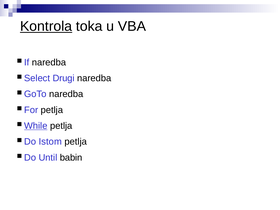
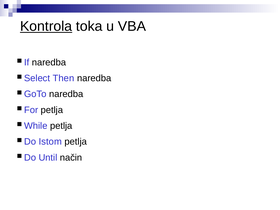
Drugi: Drugi -> Then (63, 78)
While underline: present -> none (36, 126)
babin: babin -> način (71, 158)
